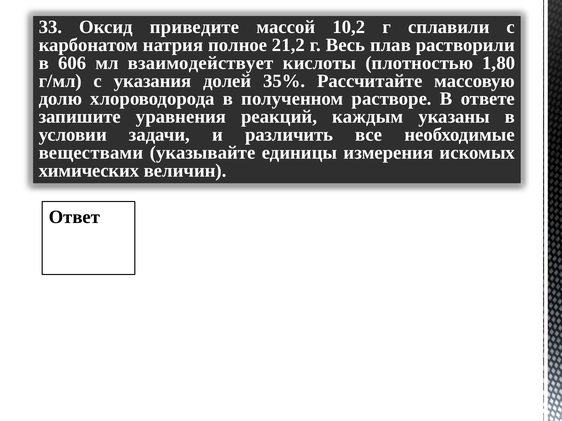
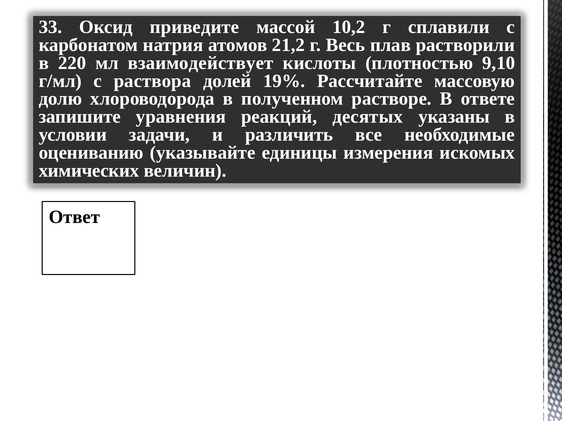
полное: полное -> атомов (238, 45)
606: 606 -> 220 (72, 63)
1,80: 1,80 -> 9,10 (499, 63)
указания: указания -> раствора (152, 81)
35%: 35% -> 19% (284, 81)
каждым: каждым -> десятых (368, 117)
веществами: веществами -> оцениванию (91, 153)
